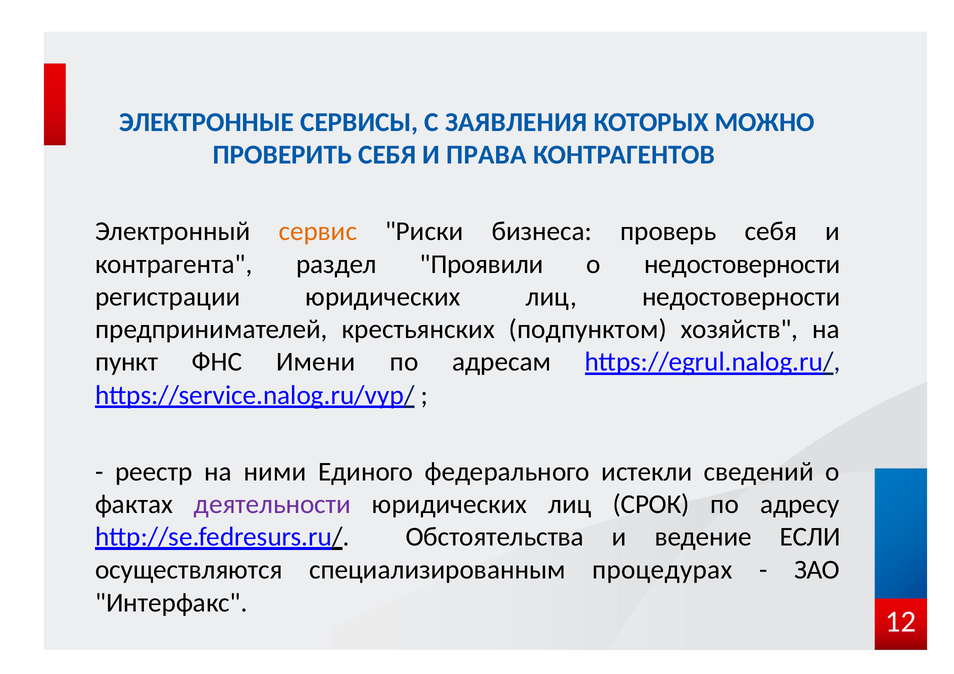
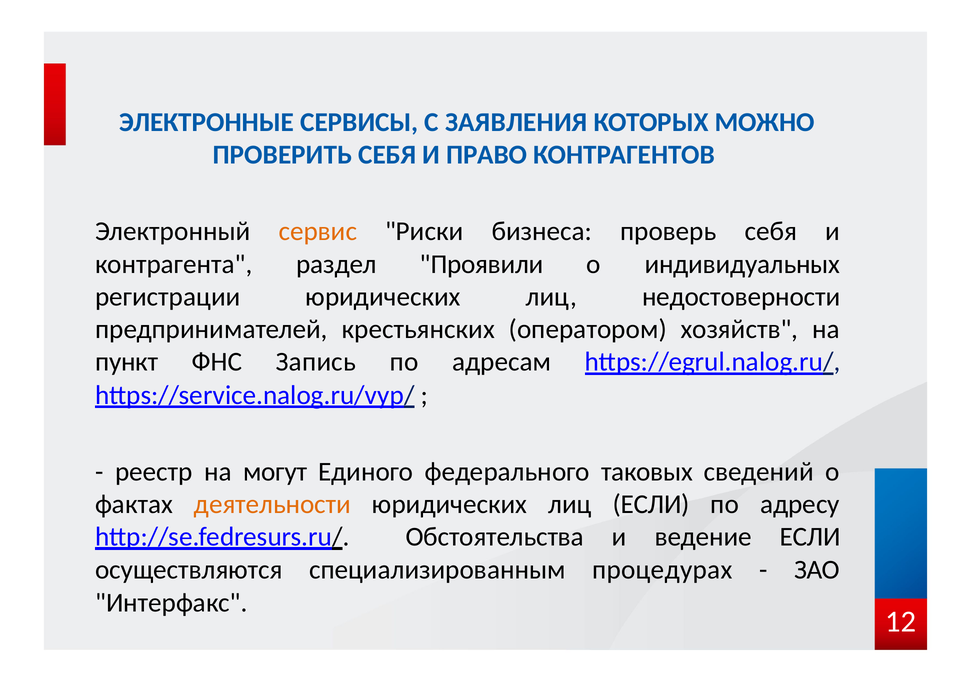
ПРАВА: ПРАВА -> ПРАВО (487, 155)
о недостоверности: недостоверности -> индивидуальных (742, 264)
подпунктом: подпунктом -> оператором (588, 330)
Имени: Имени -> Запись (316, 362)
ними: ними -> могут (275, 472)
истекли: истекли -> таковых (647, 472)
деятельности colour: purple -> orange (272, 505)
лиц СРОК: СРОК -> ЕСЛИ (651, 505)
